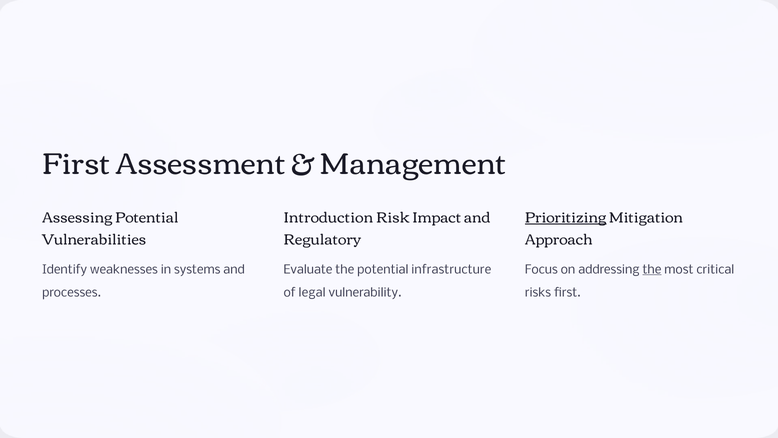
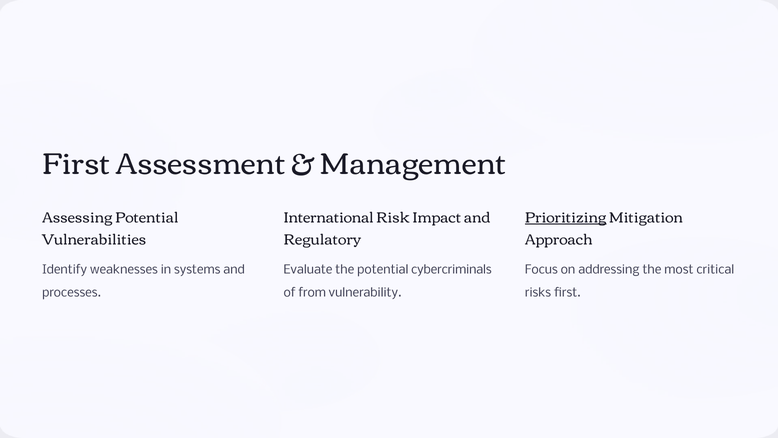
Introduction: Introduction -> International (329, 218)
infrastructure: infrastructure -> cybercriminals (451, 270)
the underline: present -> none (652, 270)
legal: legal -> from (312, 292)
